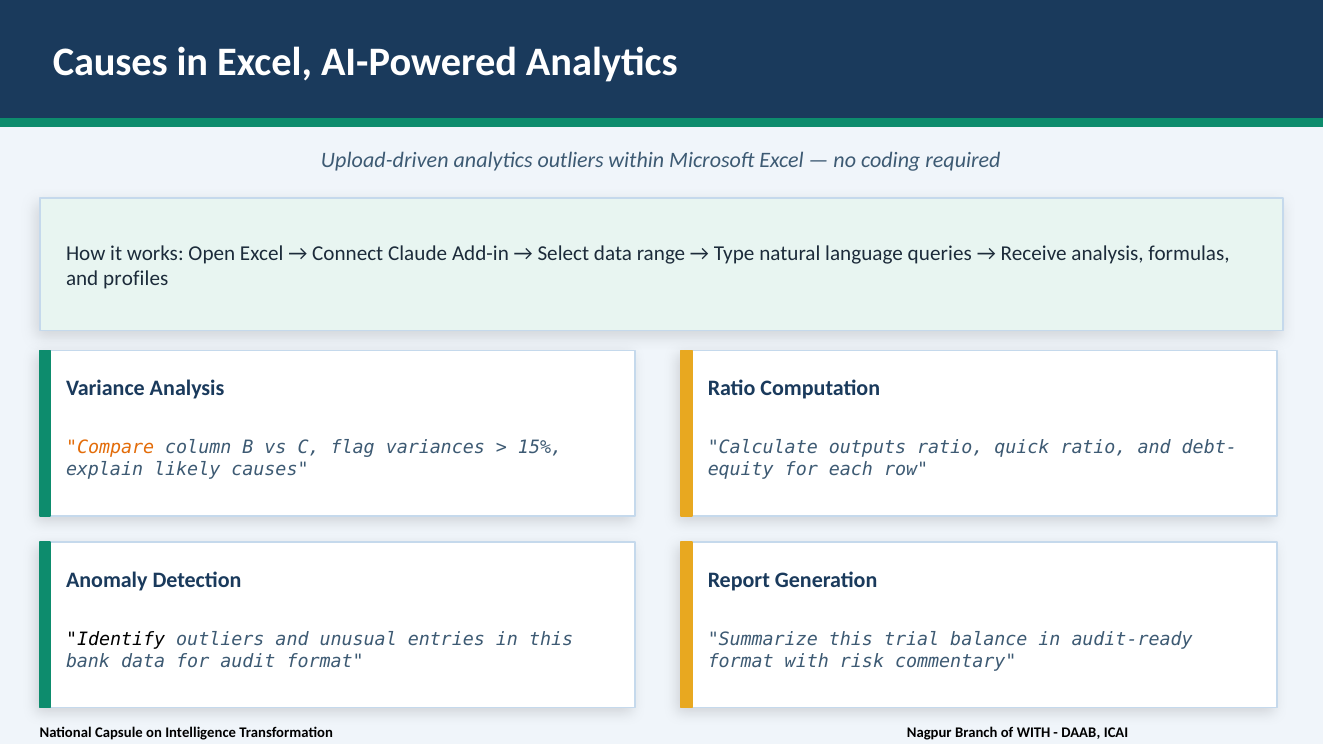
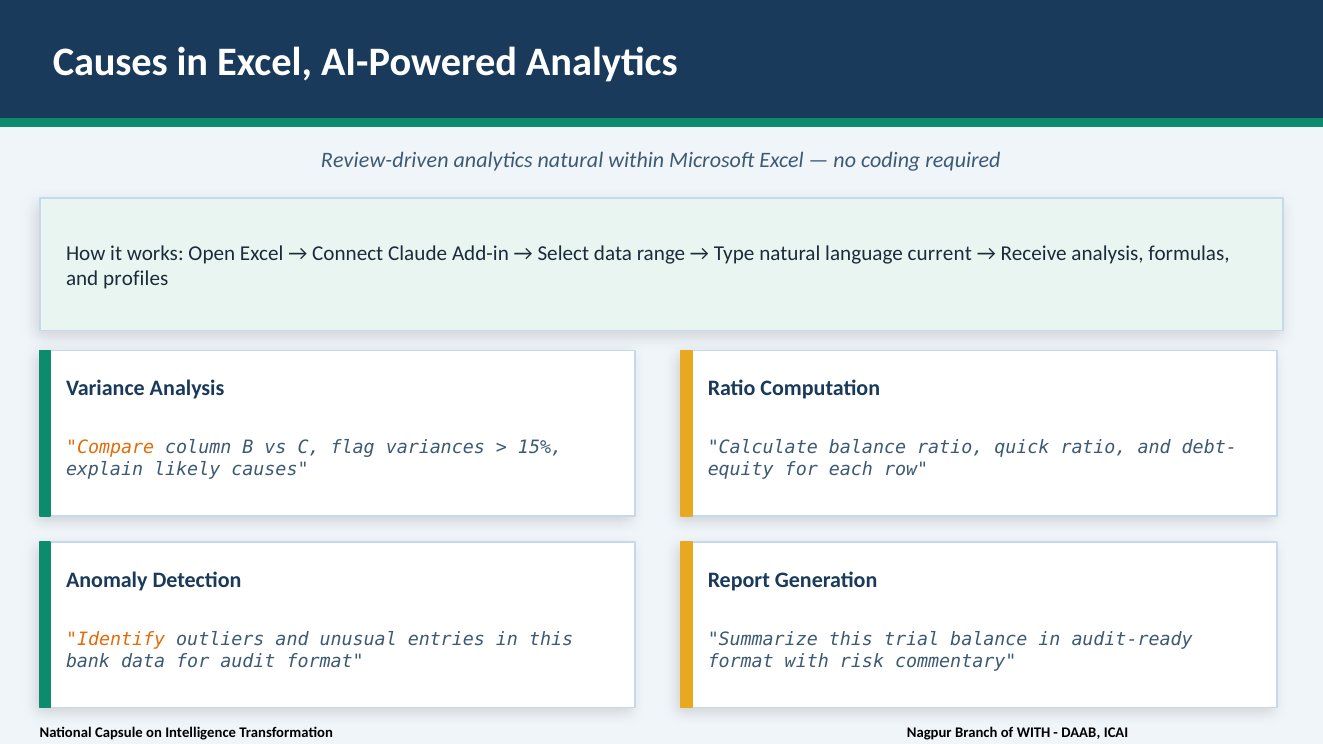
Upload-driven: Upload-driven -> Review-driven (385, 160)
analytics outliers: outliers -> natural (570, 160)
queries: queries -> current (940, 253)
Calculate outputs: outputs -> balance (868, 447)
Identify colour: black -> orange (116, 639)
